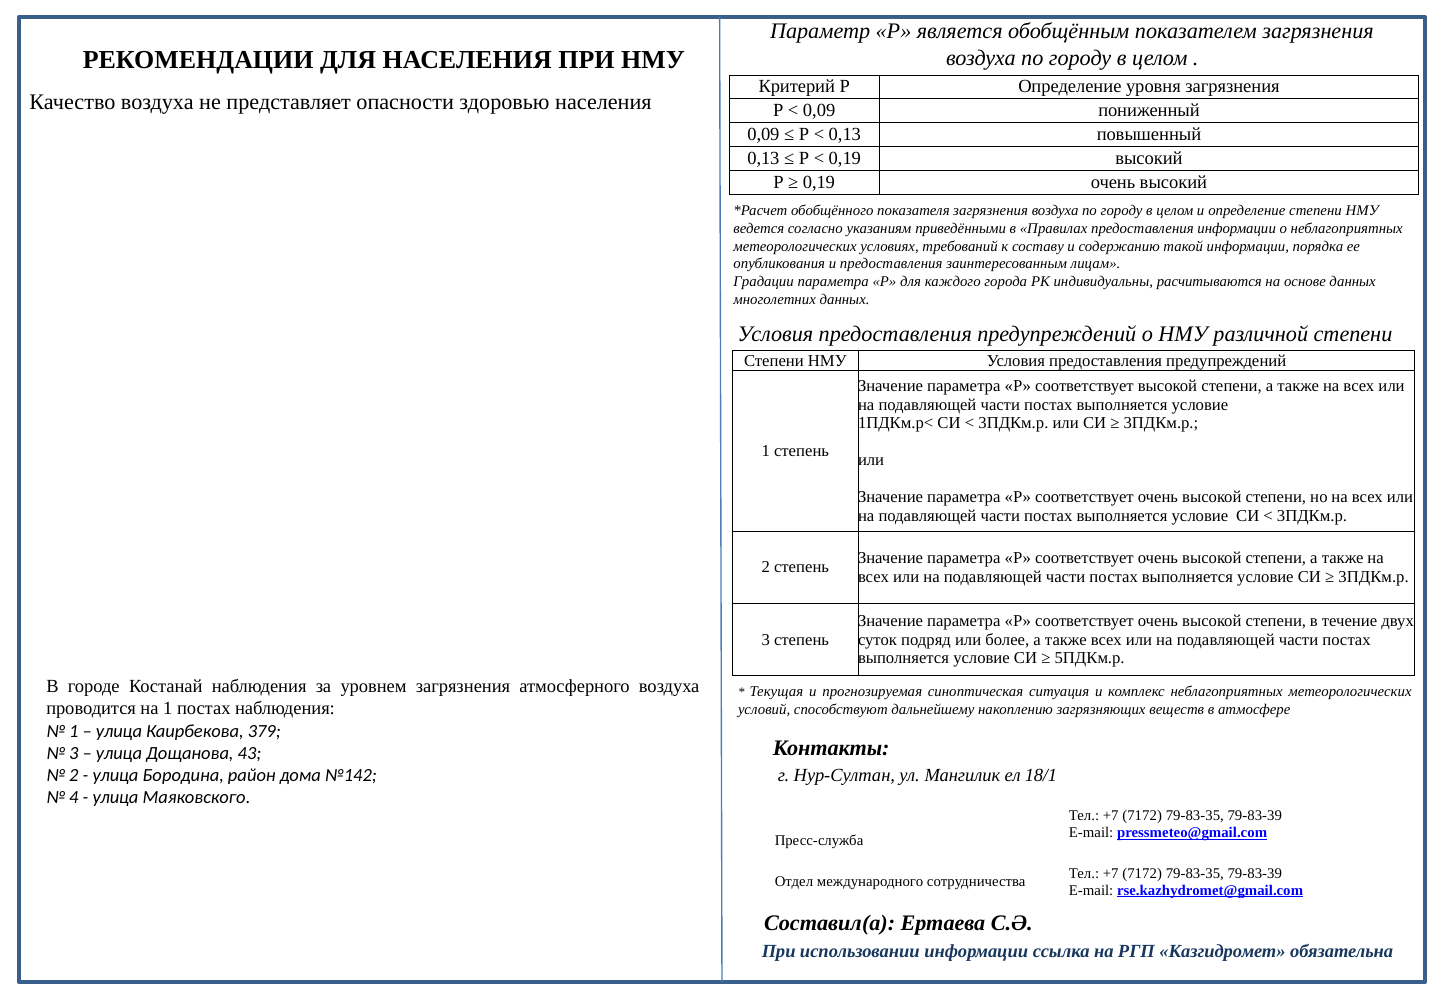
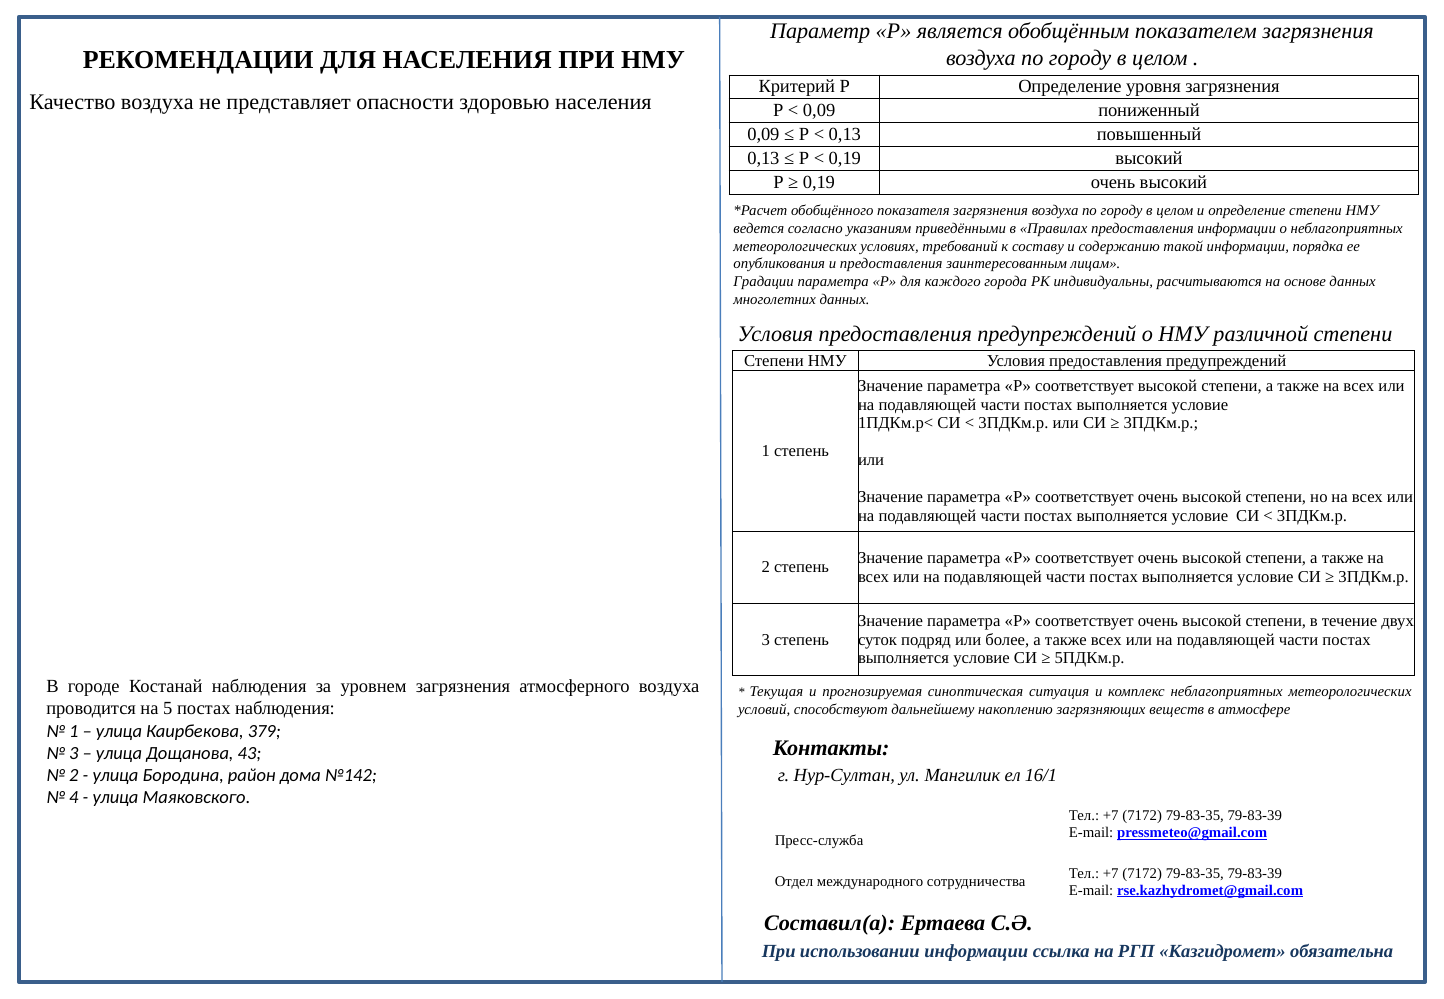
на 1: 1 -> 5 (168, 709)
18/1: 18/1 -> 16/1 (1041, 776)
